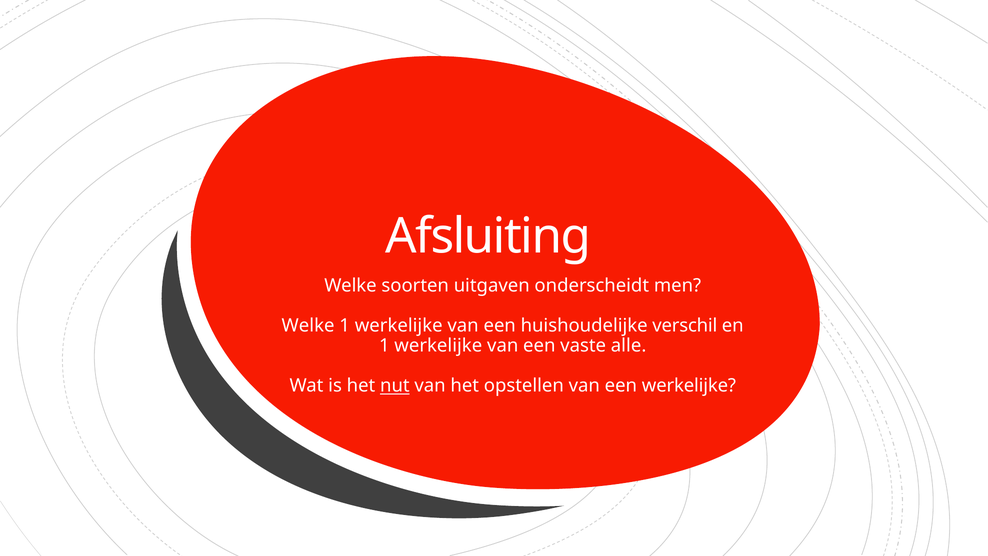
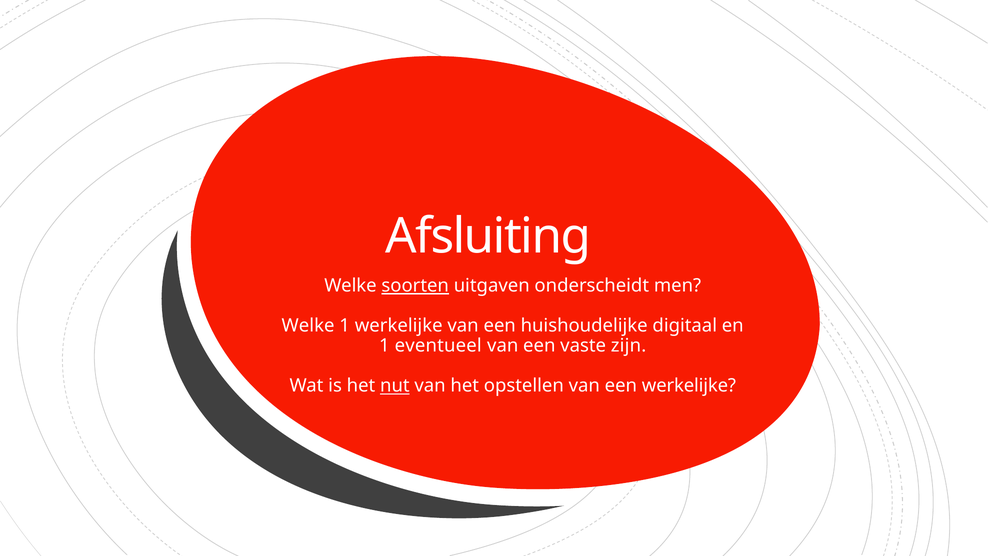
soorten underline: none -> present (415, 286)
verschil: verschil -> digitaal (685, 326)
werkelijke: werkelijke -> eventueel (438, 346)
alle: alle -> zijn (629, 346)
